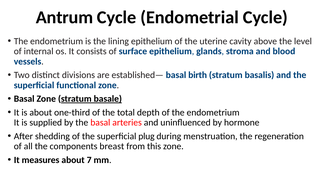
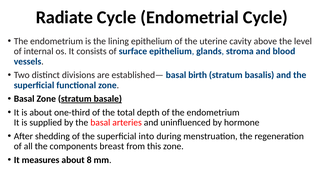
Antrum: Antrum -> Radiate (64, 17)
plug: plug -> into (146, 136)
7: 7 -> 8 (89, 160)
